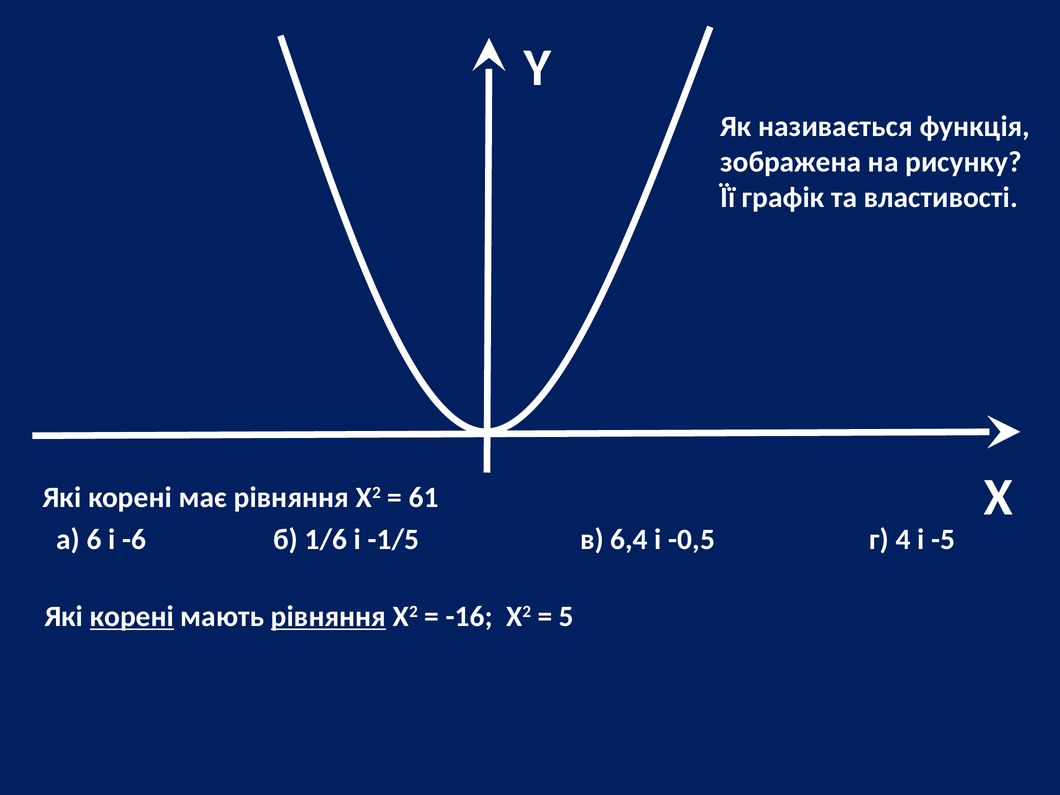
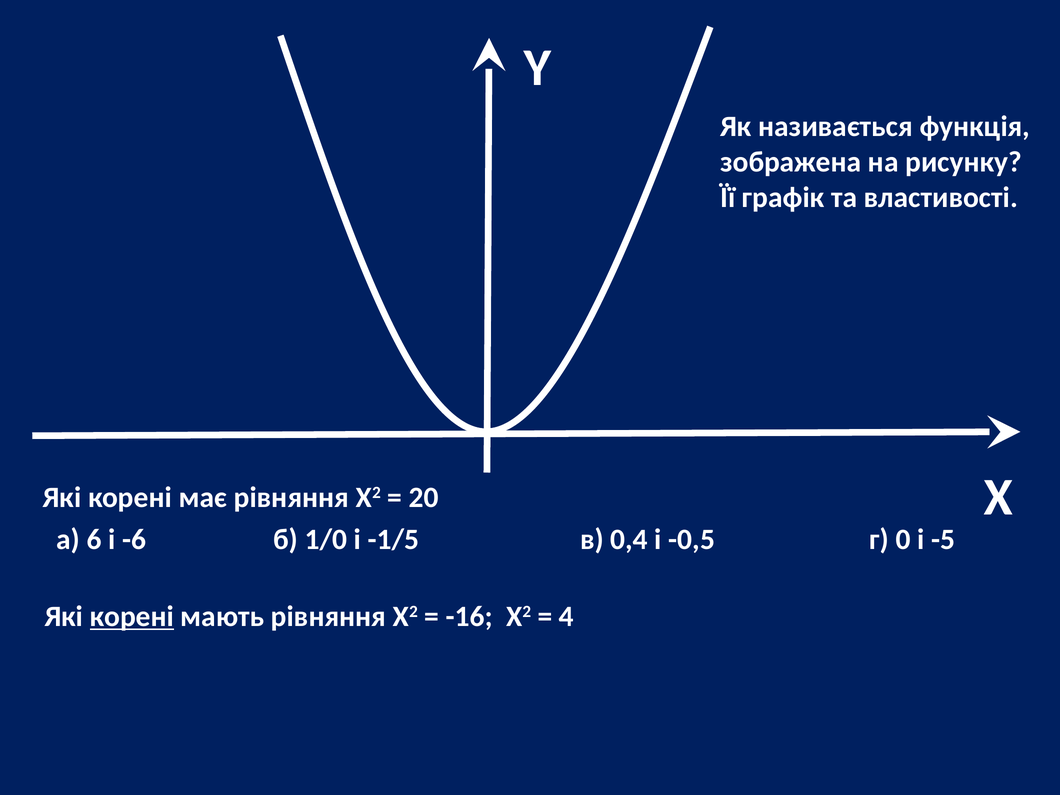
61: 61 -> 20 (424, 498)
1/6: 1/6 -> 1/0 (326, 540)
6,4: 6,4 -> 0,4 (629, 539)
4: 4 -> 0 (903, 540)
рівняння underline: present -> none (329, 617)
5: 5 -> 4 (566, 617)
